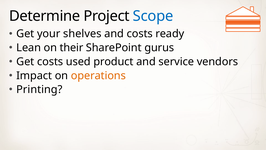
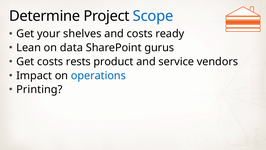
their: their -> data (71, 48)
used: used -> rests (78, 62)
operations colour: orange -> blue (98, 75)
